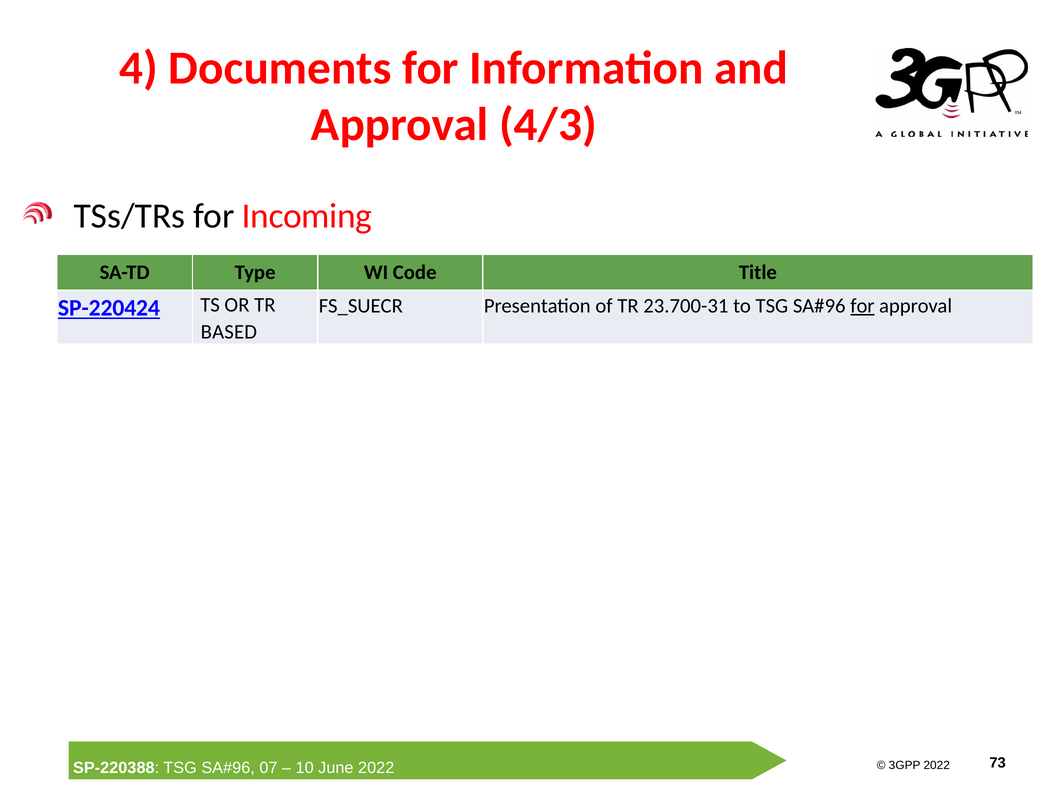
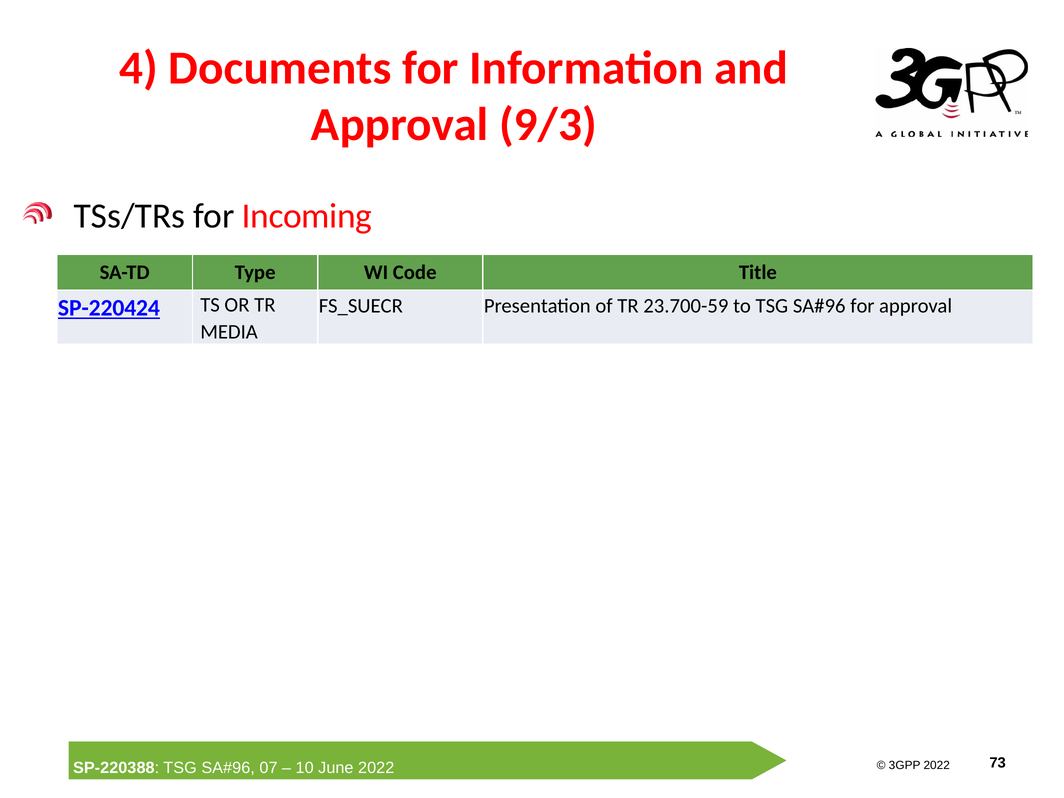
4/3: 4/3 -> 9/3 (548, 125)
23.700-31: 23.700-31 -> 23.700-59 (686, 306)
for underline: present -> none (862, 306)
BASED: BASED -> MEDIA (229, 332)
